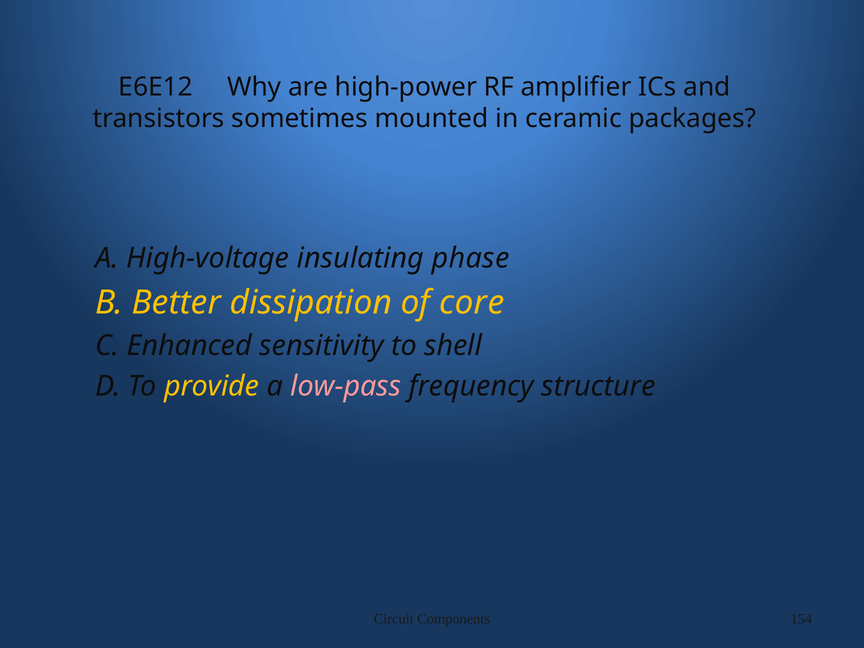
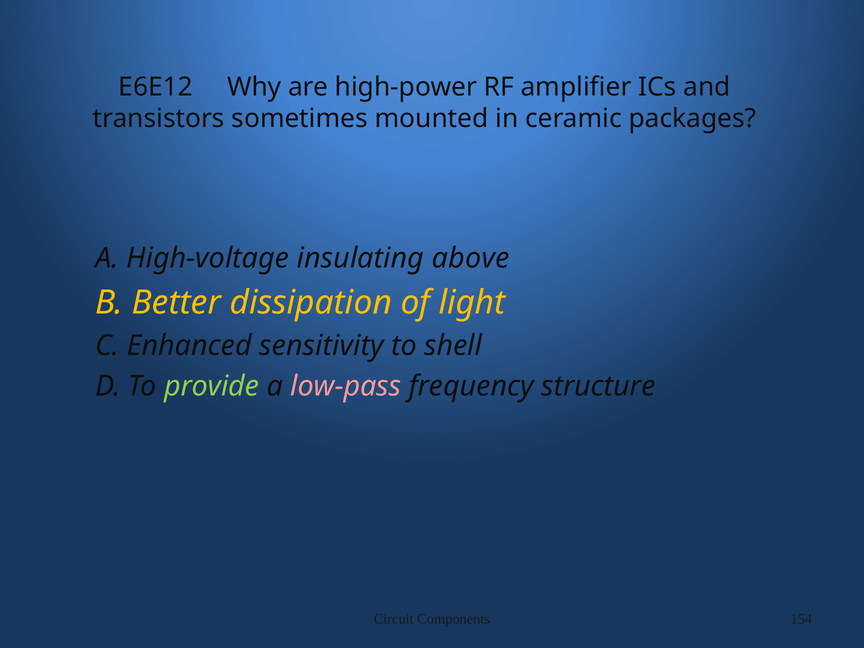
phase: phase -> above (471, 258)
core: core -> light (472, 303)
provide colour: yellow -> light green (212, 386)
